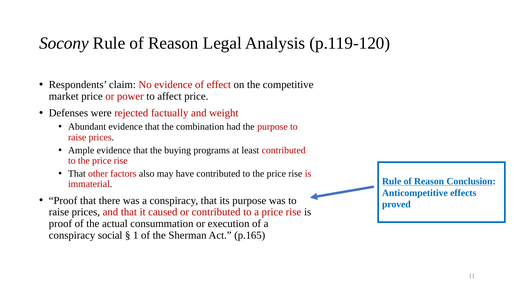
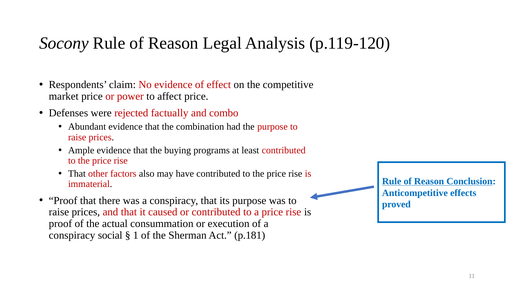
weight: weight -> combo (224, 113)
p.165: p.165 -> p.181 (250, 235)
